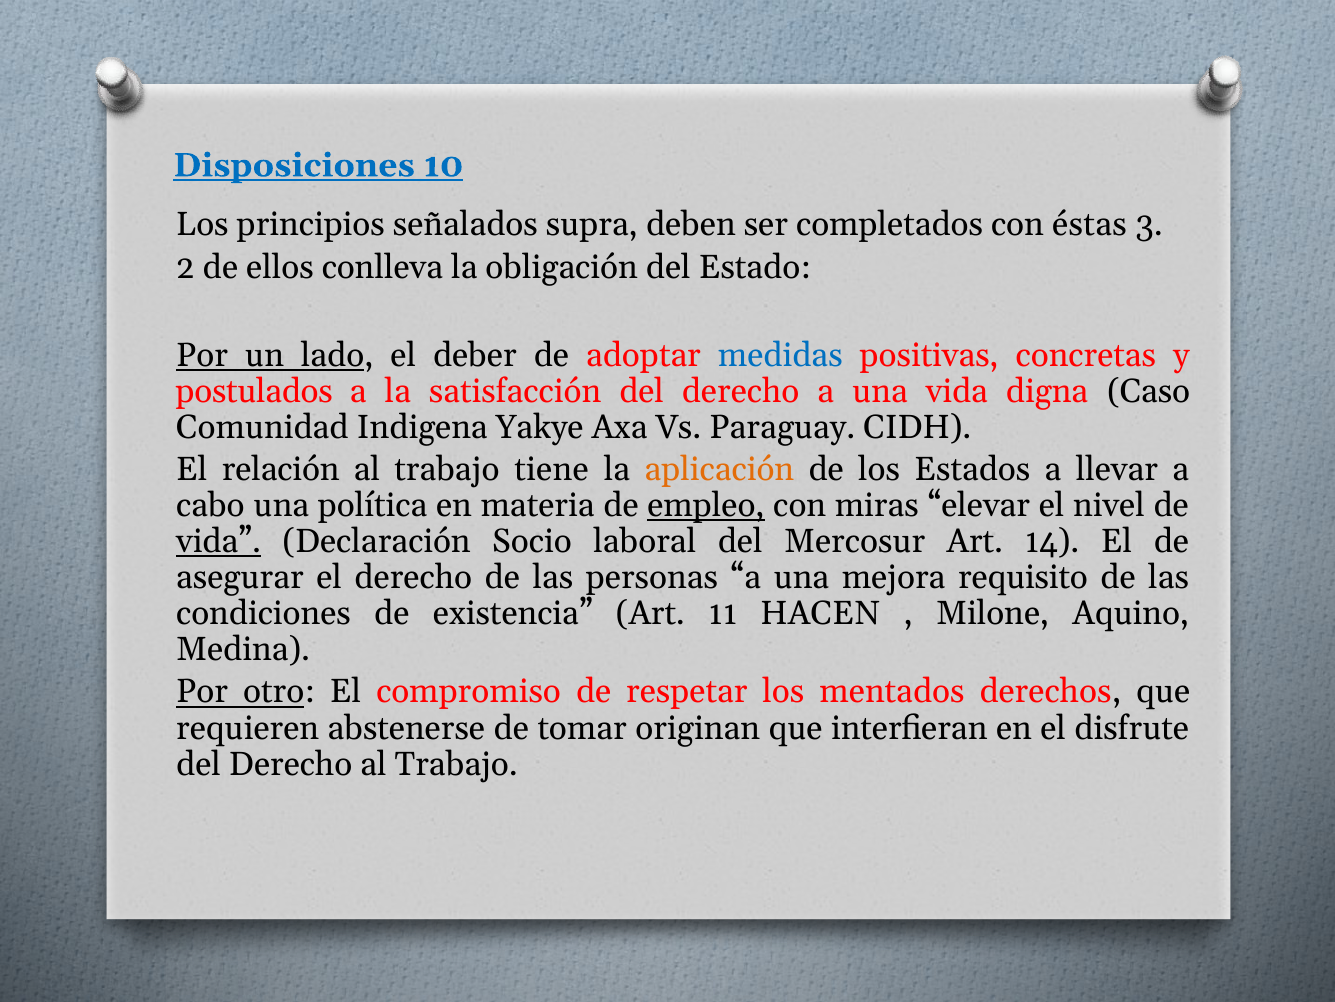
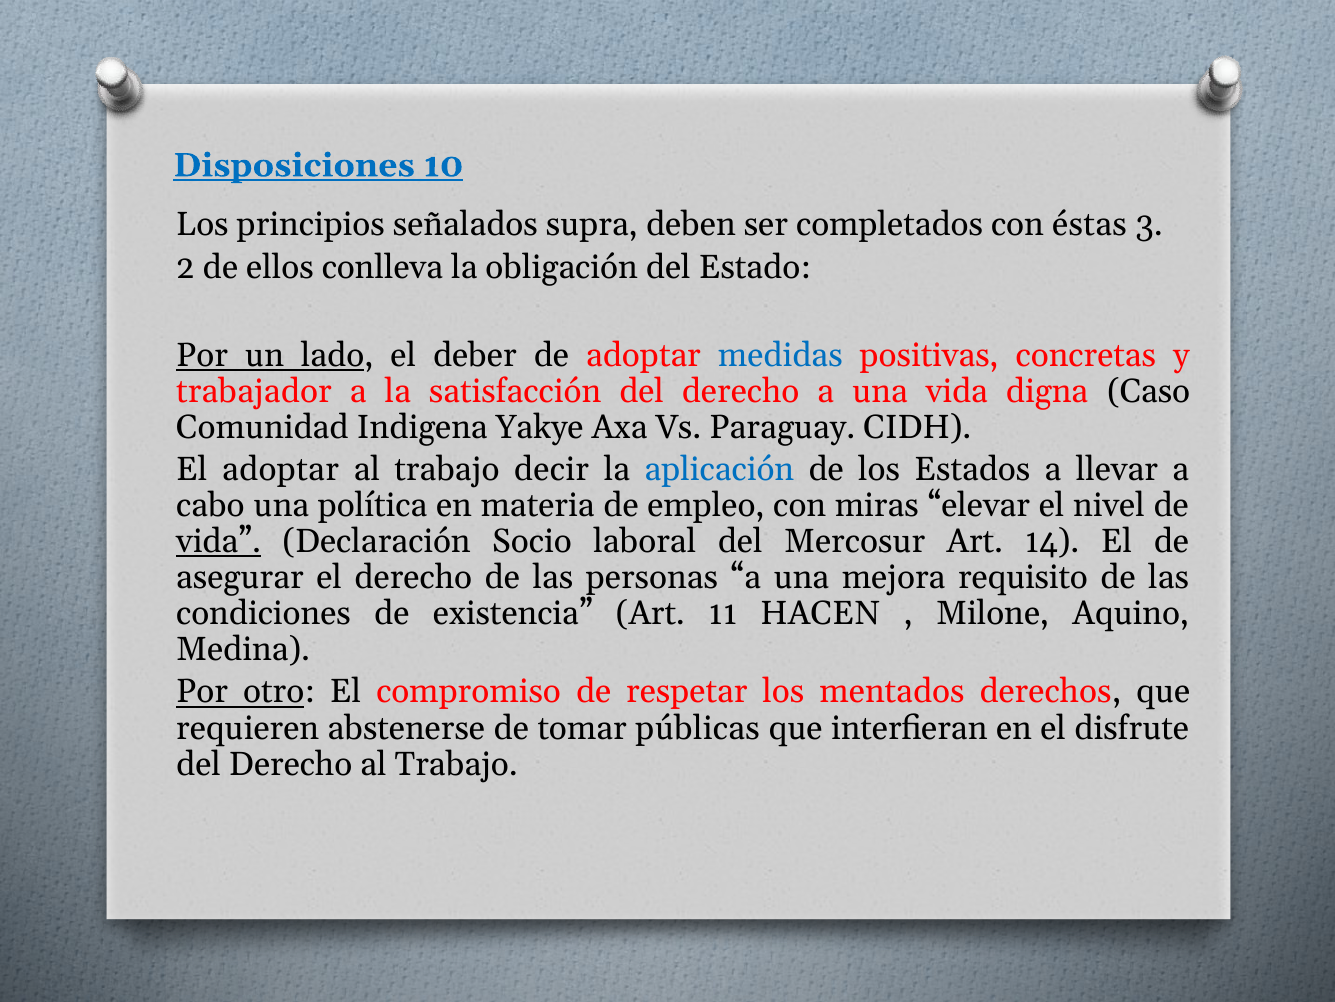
postulados: postulados -> trabajador (254, 391)
El relación: relación -> adoptar (280, 469)
tiene: tiene -> decir (552, 469)
aplicación colour: orange -> blue (719, 469)
empleo underline: present -> none (706, 505)
originan: originan -> públicas (698, 727)
